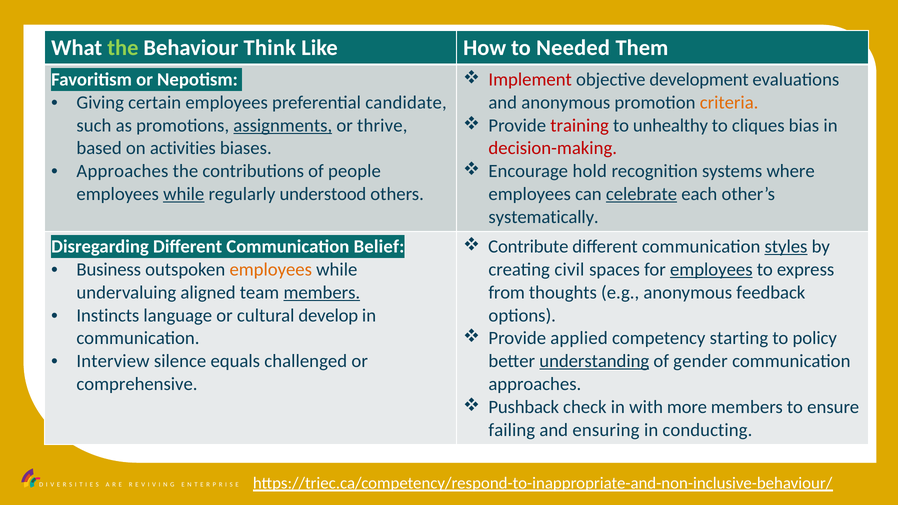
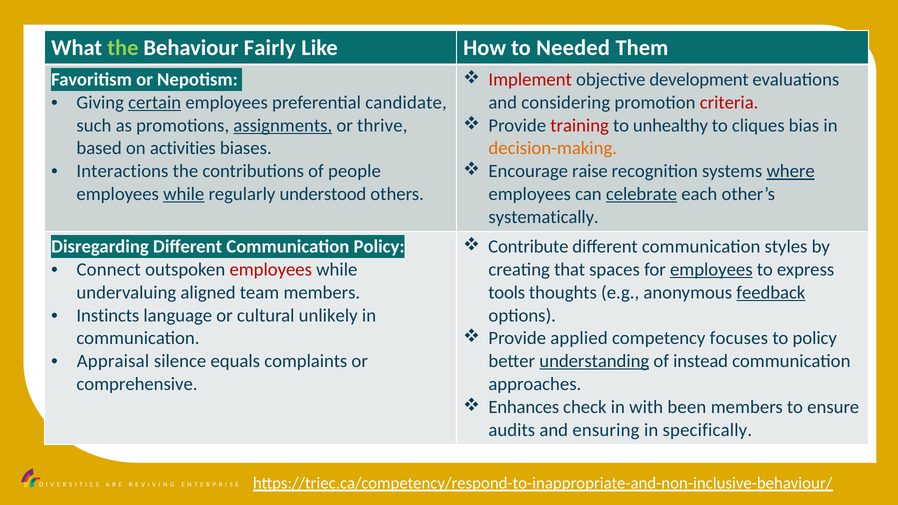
Think: Think -> Fairly (270, 48)
certain underline: none -> present (155, 102)
and anonymous: anonymous -> considering (566, 102)
criteria colour: orange -> red (729, 102)
decision-making colour: red -> orange (553, 148)
hold: hold -> raise (590, 171)
where underline: none -> present (791, 171)
Approaches: Approaches -> Interactions (122, 171)
styles underline: present -> none (786, 247)
Communication Belief: Belief -> Policy (379, 247)
Business: Business -> Connect (109, 270)
employees colour: orange -> red (271, 270)
civil: civil -> that (570, 270)
members underline: present -> none (322, 292)
from: from -> tools (507, 292)
feedback underline: none -> present (771, 292)
develop: develop -> unlikely (328, 315)
starting: starting -> focuses (739, 338)
Interview: Interview -> Appraisal (113, 361)
challenged: challenged -> complaints (306, 361)
gender: gender -> instead (701, 361)
Pushback: Pushback -> Enhances (524, 407)
more: more -> been (687, 407)
failing: failing -> audits (512, 430)
conducting: conducting -> specifically (707, 430)
